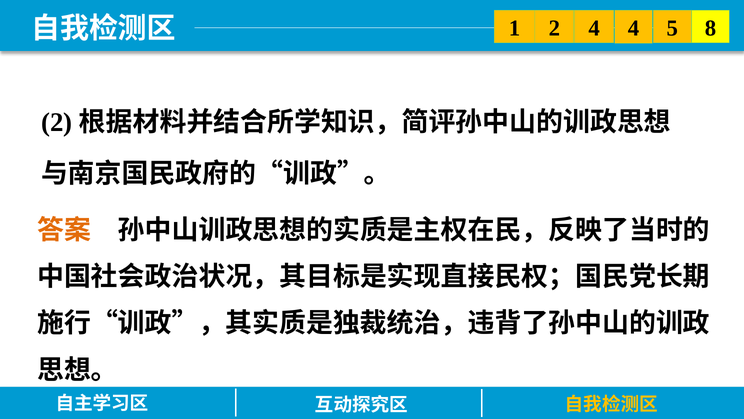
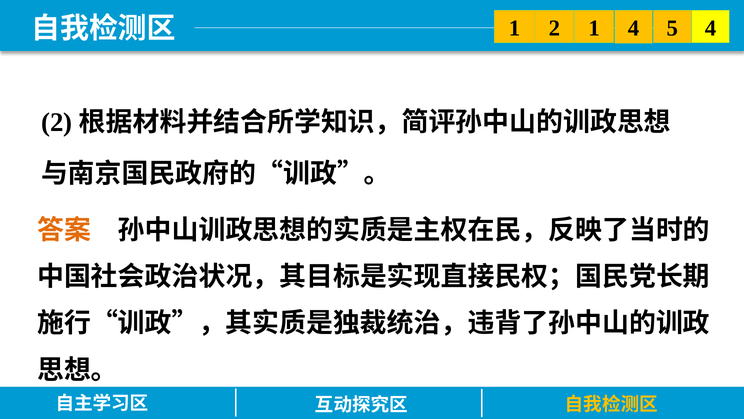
2 4: 4 -> 1 (594, 28)
5 8: 8 -> 4 (711, 28)
